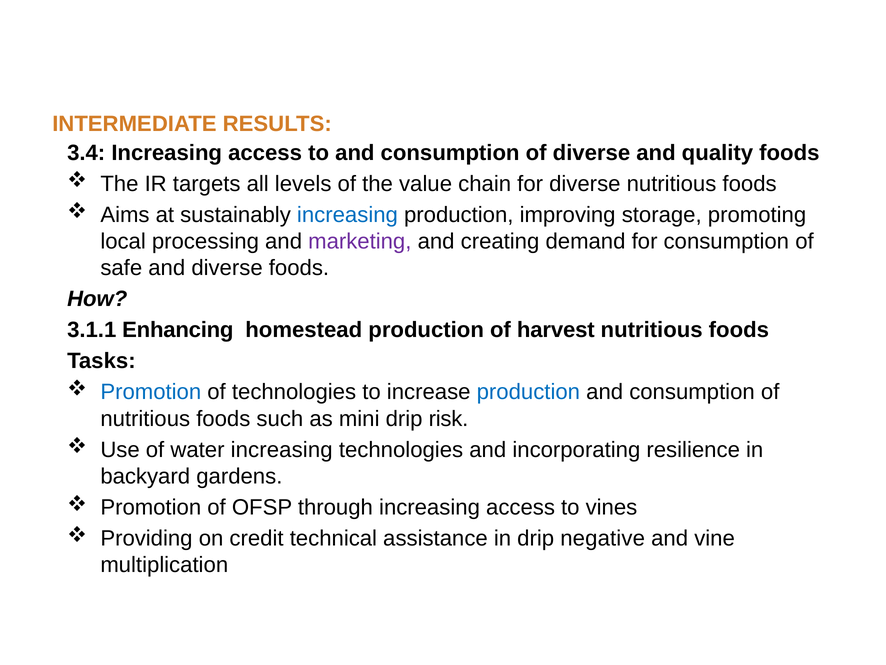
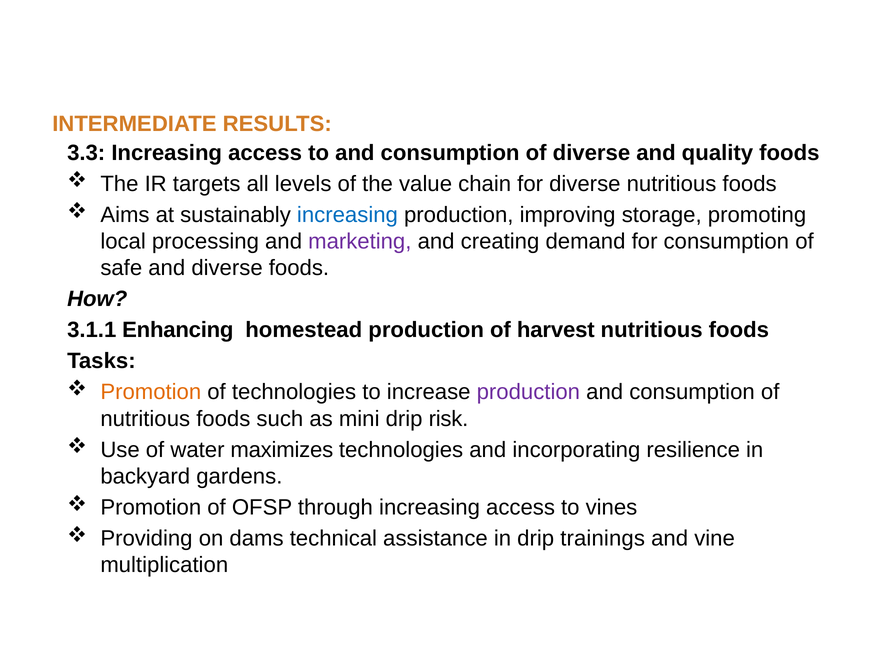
3.4: 3.4 -> 3.3 (86, 153)
Promotion colour: blue -> orange (151, 392)
production colour: blue -> purple (528, 392)
water increasing: increasing -> maximizes (282, 449)
credit: credit -> dams (257, 538)
negative: negative -> trainings (603, 538)
